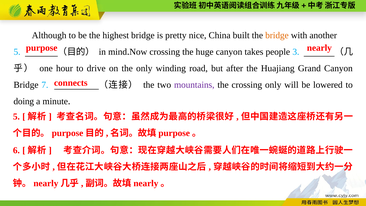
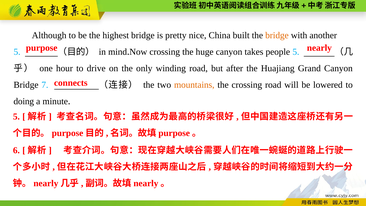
people 3: 3 -> 5 (296, 52)
mountains colour: purple -> orange (194, 85)
crossing only: only -> road (273, 85)
